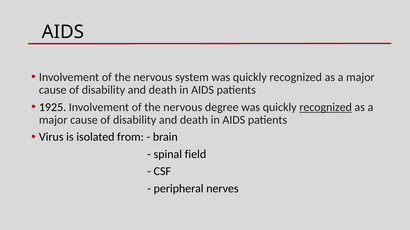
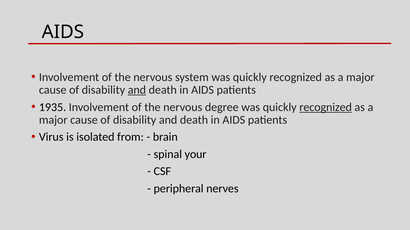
and underline: none -> present (137, 90)
1925: 1925 -> 1935 (53, 107)
field: field -> your (196, 155)
